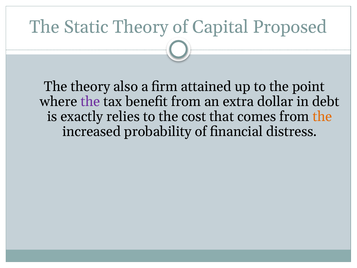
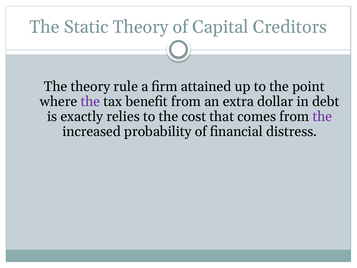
Proposed: Proposed -> Creditors (290, 27)
also: also -> rule (126, 86)
the colour: orange -> purple (322, 116)
